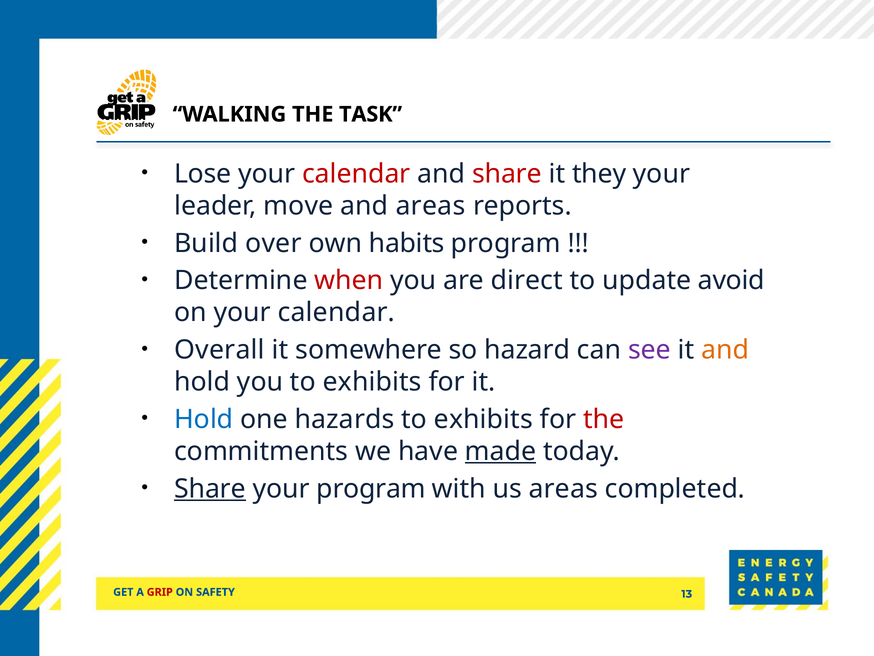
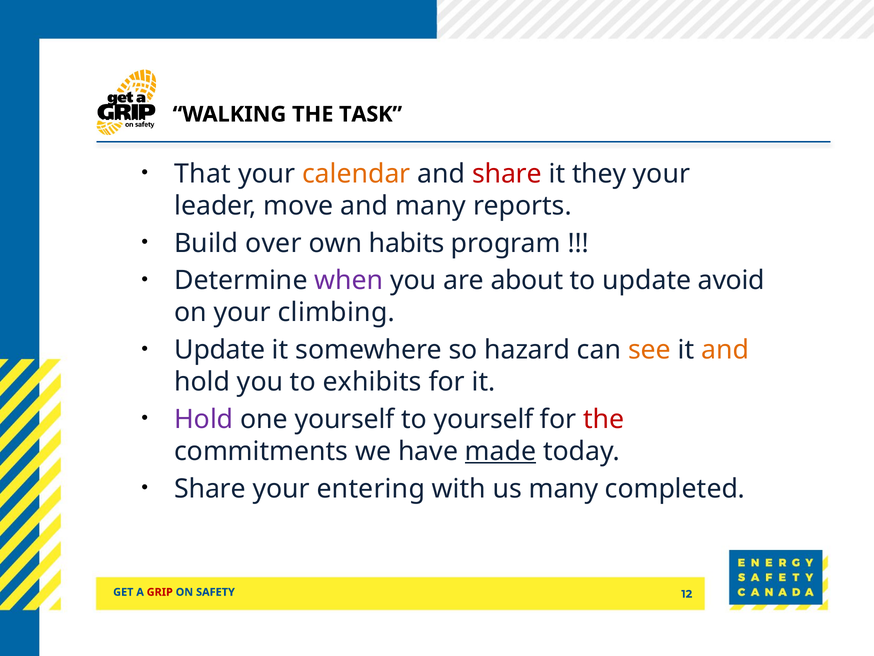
Lose: Lose -> That (203, 174)
calendar colour: red -> orange (356, 174)
and areas: areas -> many (431, 206)
when colour: red -> purple (349, 280)
direct: direct -> about (527, 280)
on your calendar: calendar -> climbing (336, 312)
Overall: Overall -> Update (220, 350)
see colour: purple -> orange (650, 350)
Hold colour: blue -> purple (204, 419)
one hazards: hazards -> yourself (345, 419)
exhibits: exhibits -> yourself (484, 419)
Share underline: present -> none (210, 488)
your program: program -> entering (371, 488)
us areas: areas -> many (564, 488)
13: 13 -> 12 (687, 594)
